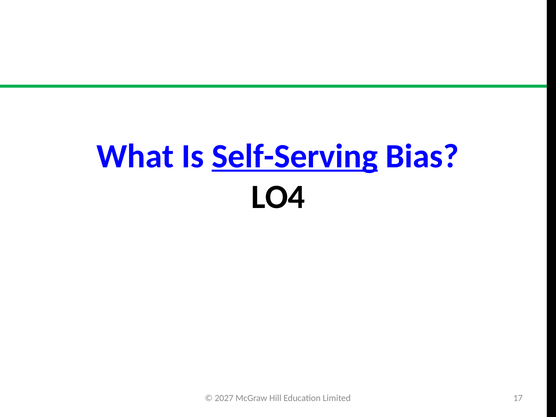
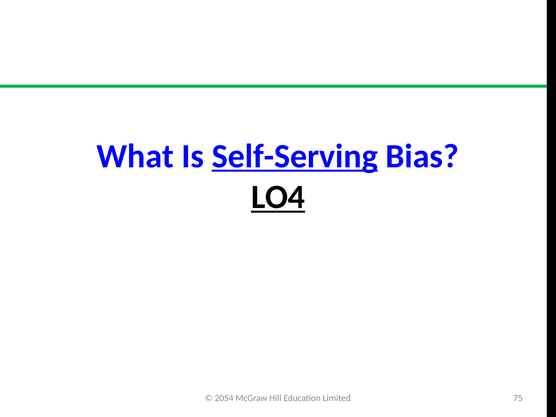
LO4 underline: none -> present (278, 197)
2027: 2027 -> 2054 (224, 398)
17: 17 -> 75 (518, 398)
